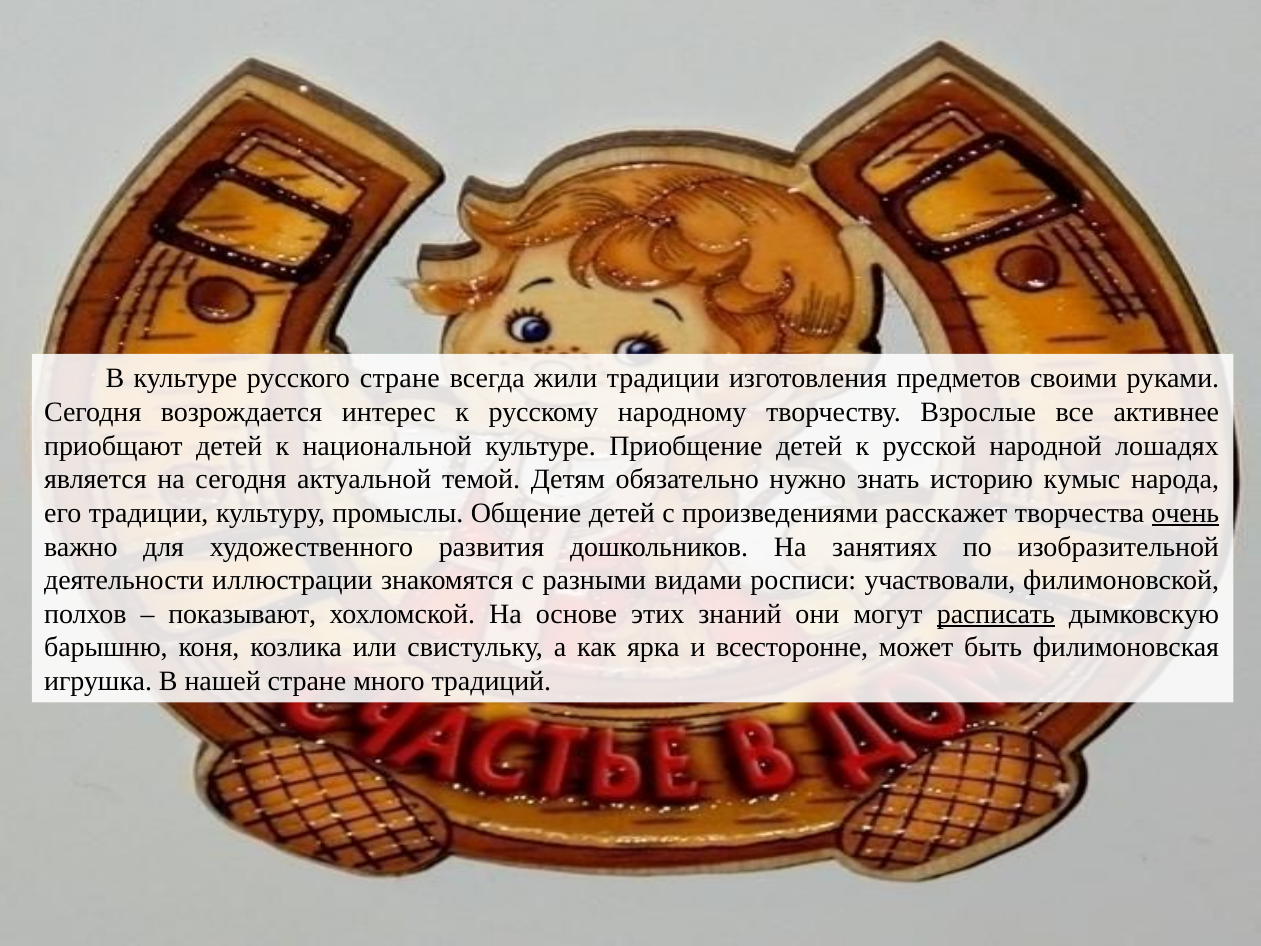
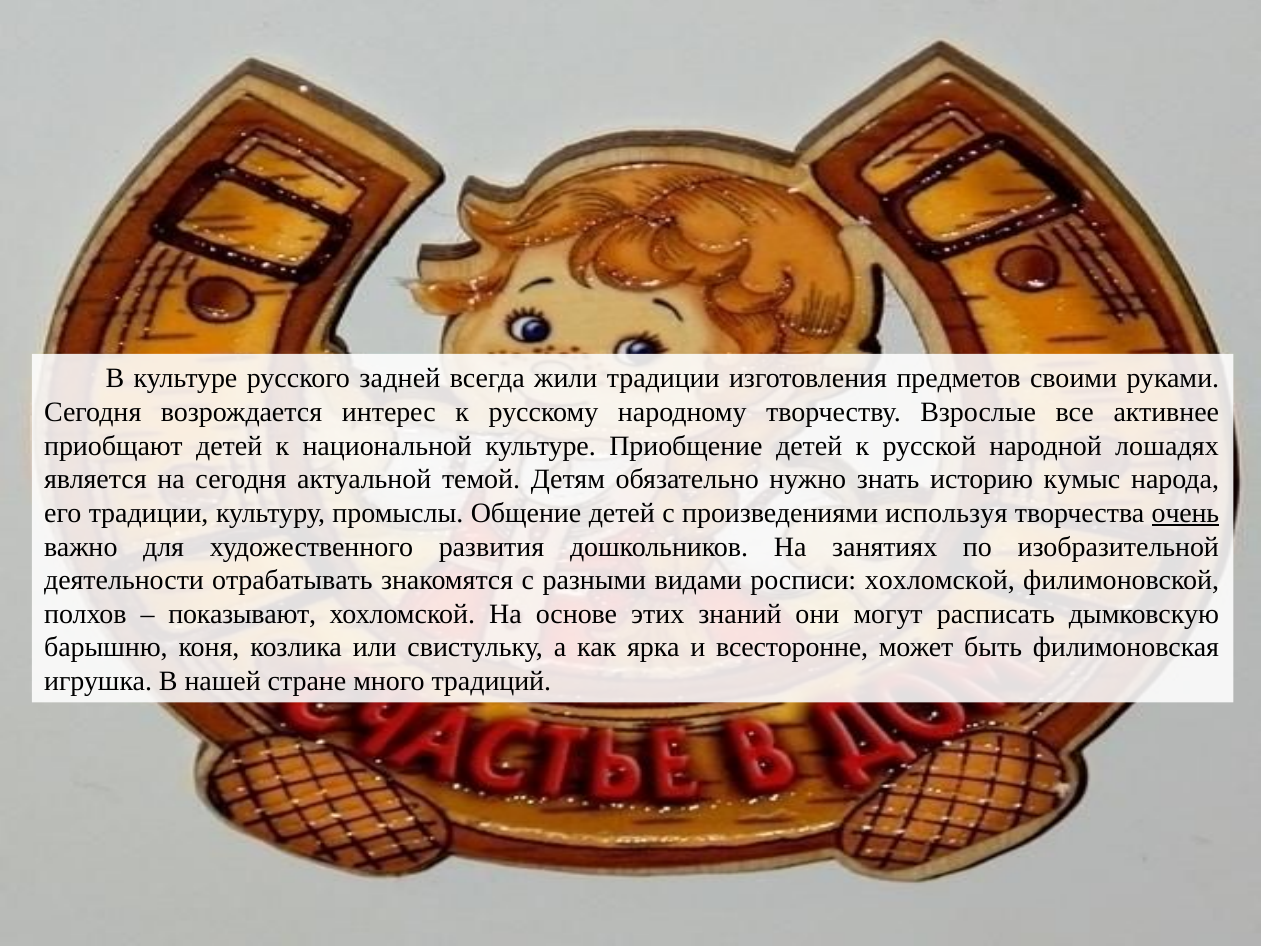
русского стране: стране -> задней (400, 379)
расскажет: расскажет -> используя (946, 513)
иллюстрации: иллюстрации -> отрабатывать (292, 580)
росписи участвовали: участвовали -> хохломской (940, 580)
расписать underline: present -> none (996, 614)
